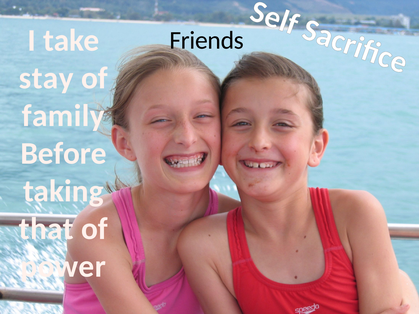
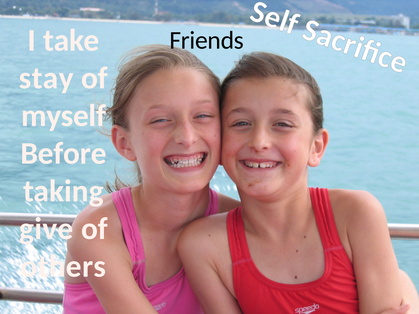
family: family -> myself (64, 116)
that: that -> give (46, 229)
power: power -> others (63, 267)
